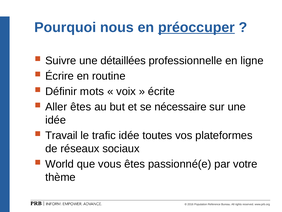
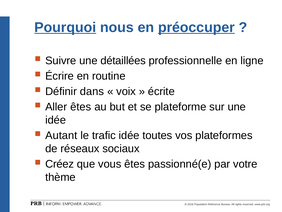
Pourquoi underline: none -> present (65, 27)
mots: mots -> dans (92, 91)
nécessaire: nécessaire -> plateforme (181, 107)
Travail: Travail -> Autant (61, 135)
World: World -> Créez (60, 164)
